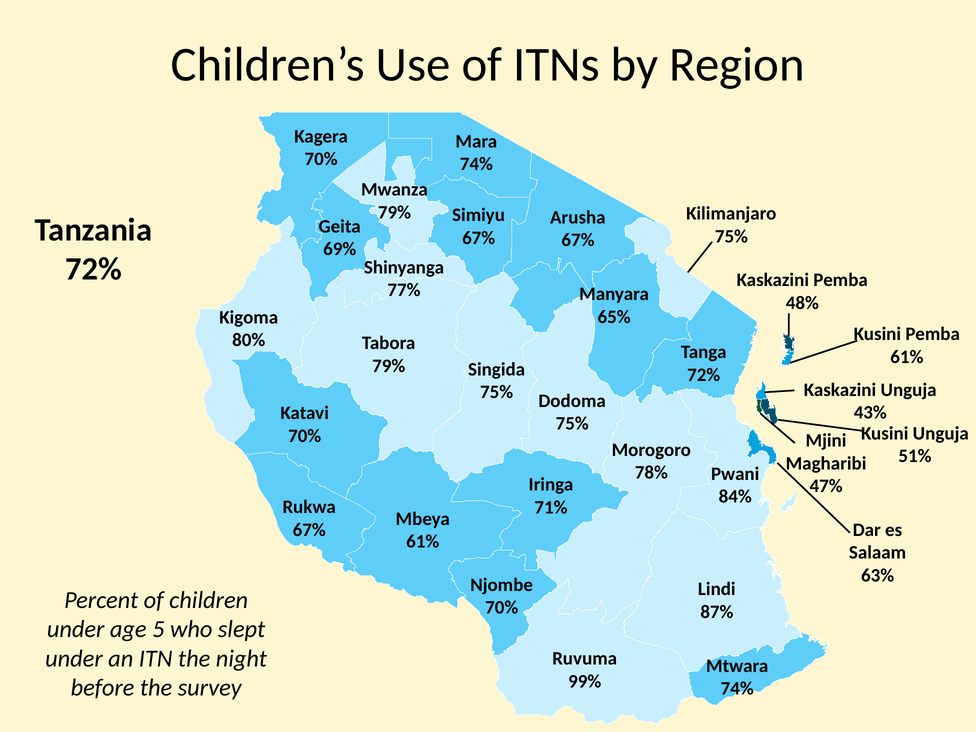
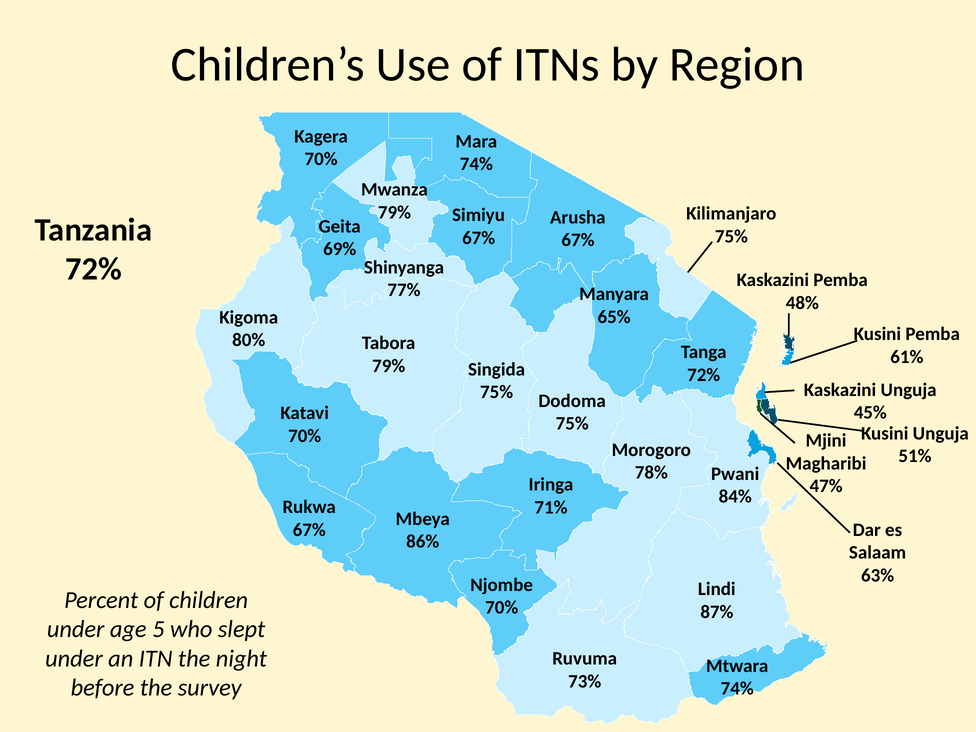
43%: 43% -> 45% (870, 413)
61%: 61% -> 86% (423, 542)
99%: 99% -> 73% (585, 681)
